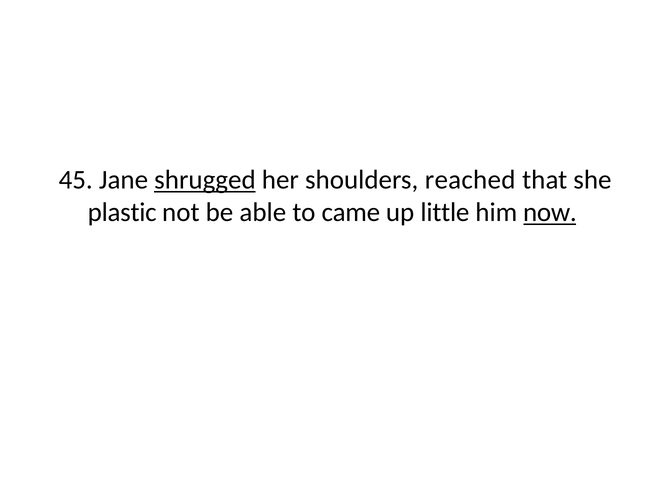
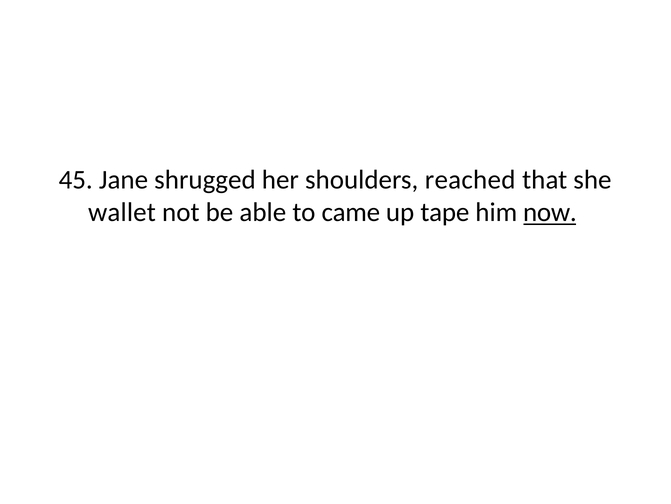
shrugged underline: present -> none (205, 180)
plastic: plastic -> wallet (122, 212)
little: little -> tape (445, 212)
